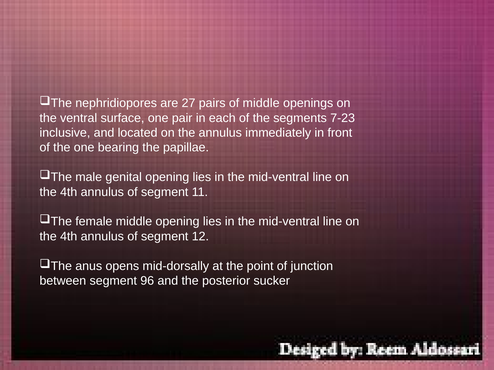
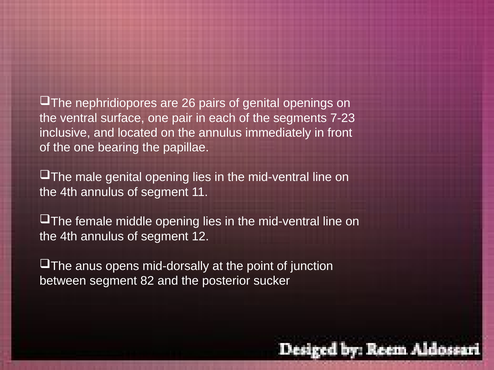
27: 27 -> 26 (189, 103)
of middle: middle -> genital (261, 103)
96: 96 -> 82 (147, 281)
